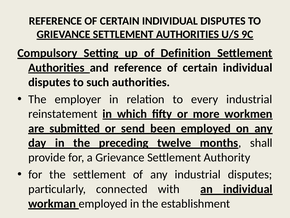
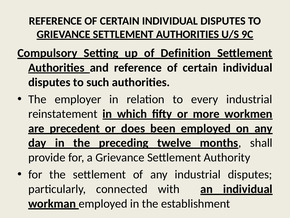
submitted: submitted -> precedent (75, 128)
send: send -> does (133, 128)
